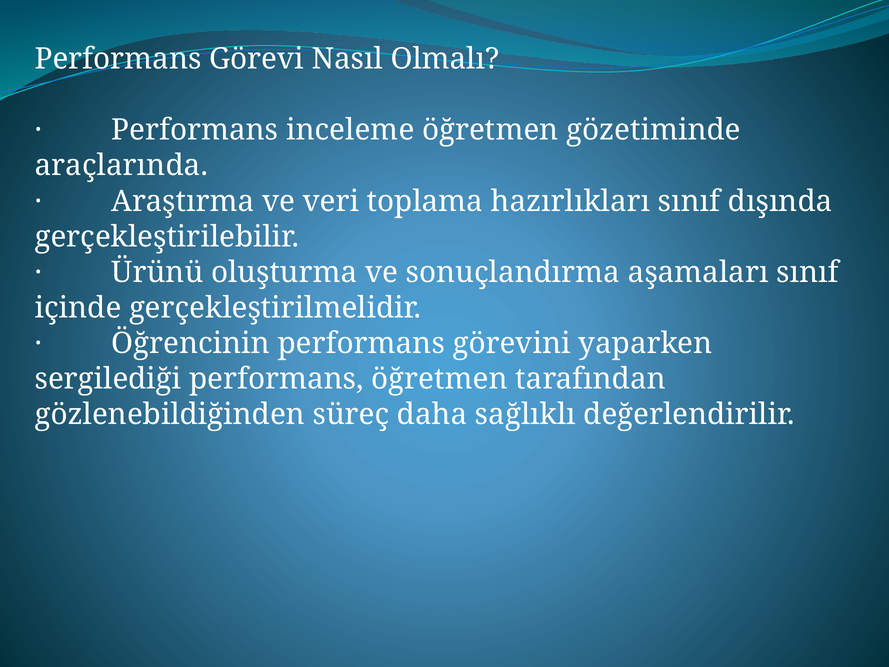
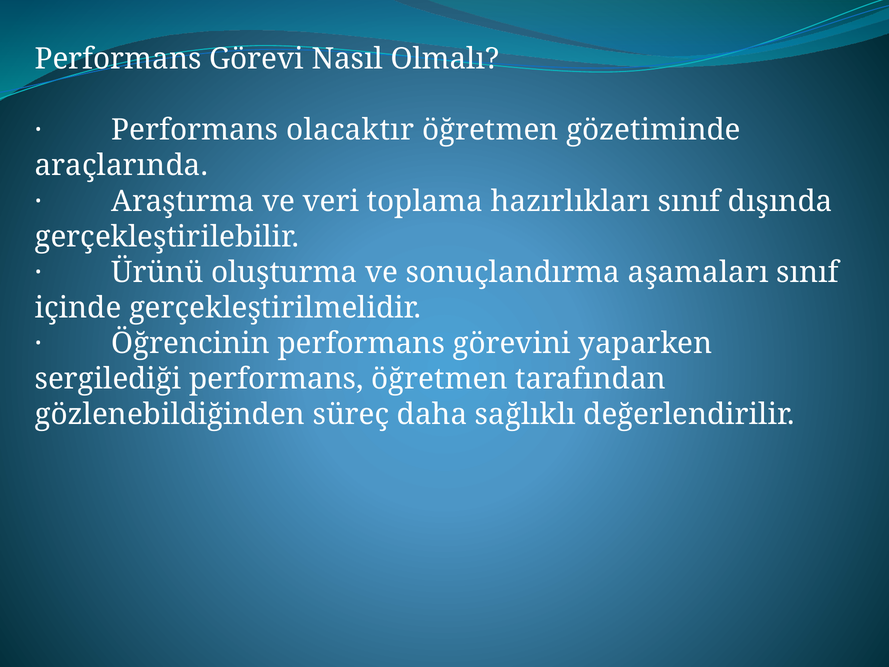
inceleme: inceleme -> olacaktır (350, 130)
